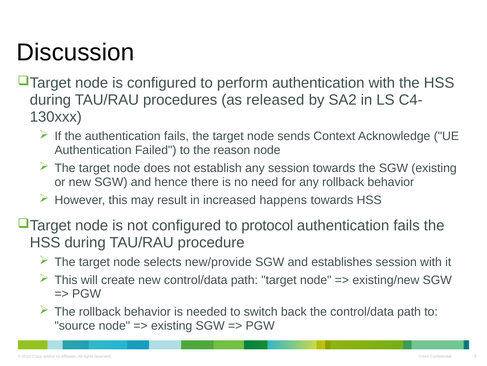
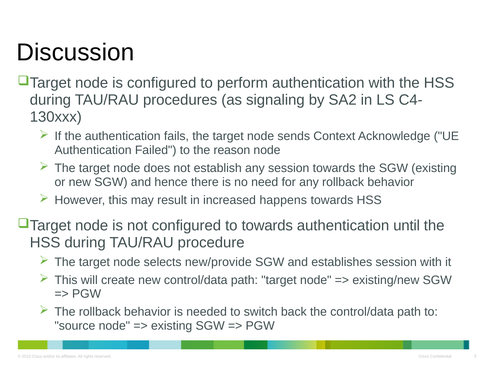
released: released -> signaling (275, 100)
to protocol: protocol -> towards (267, 225)
fails: fails -> until (407, 225)
